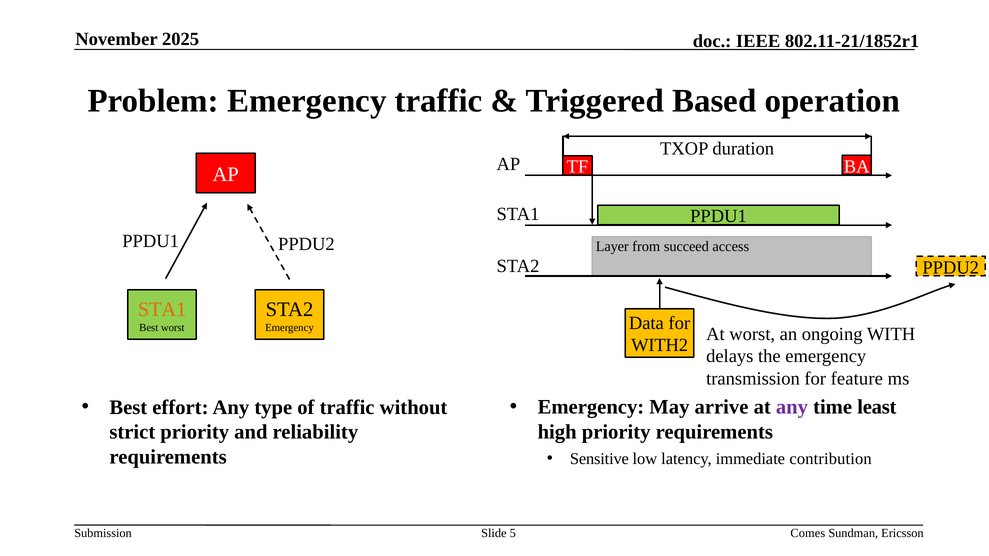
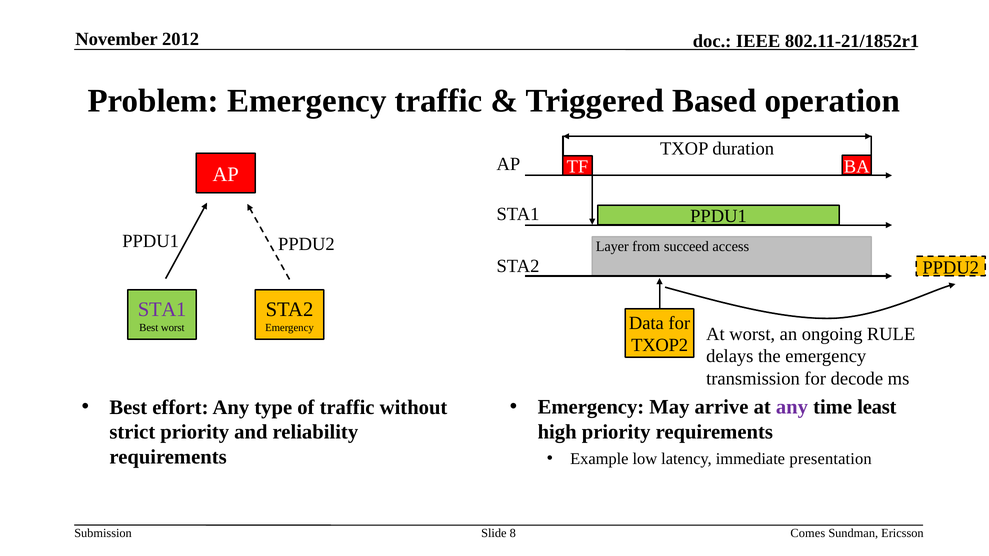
2025: 2025 -> 2012 (181, 39)
STA1 colour: orange -> purple (162, 310)
WITH: WITH -> RULE (891, 334)
WITH2: WITH2 -> TXOP2 (660, 346)
feature: feature -> decode (857, 379)
Sensitive: Sensitive -> Example (599, 459)
contribution: contribution -> presentation (831, 459)
5: 5 -> 8 (513, 534)
